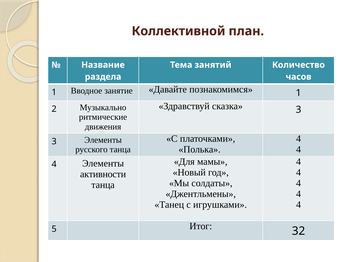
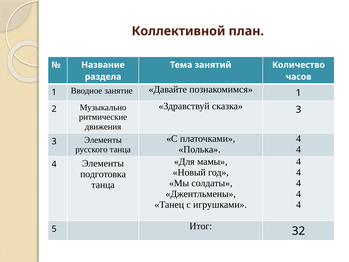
активности: активности -> подготовка (103, 174)
